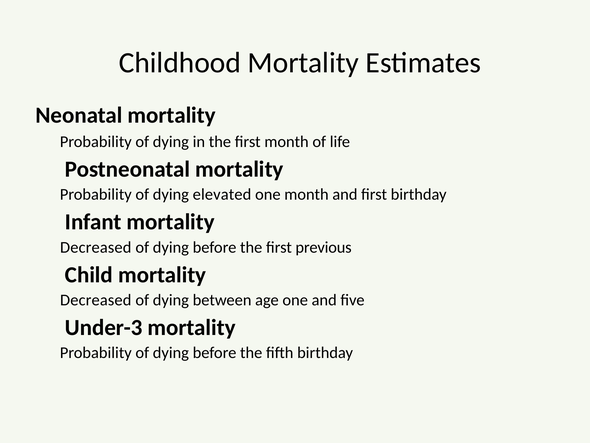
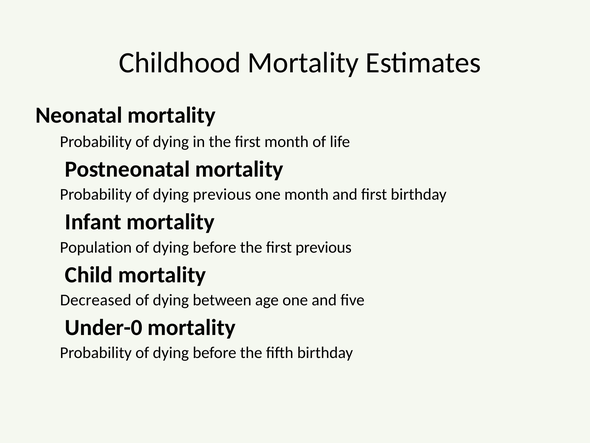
dying elevated: elevated -> previous (222, 194)
Decreased: Decreased -> Population (96, 247)
Under-3: Under-3 -> Under-0 (104, 327)
